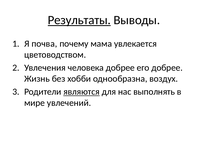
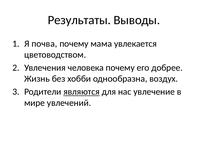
Результаты underline: present -> none (79, 20)
человека добрее: добрее -> почему (120, 68)
выполнять: выполнять -> увлечение (154, 92)
